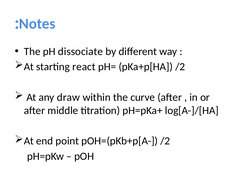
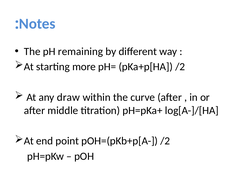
dissociate: dissociate -> remaining (80, 52)
react: react -> more (84, 67)
